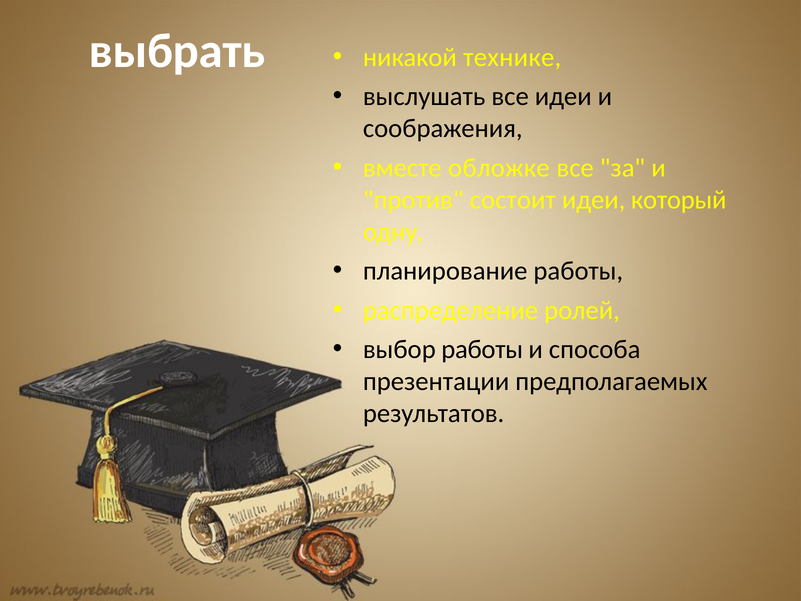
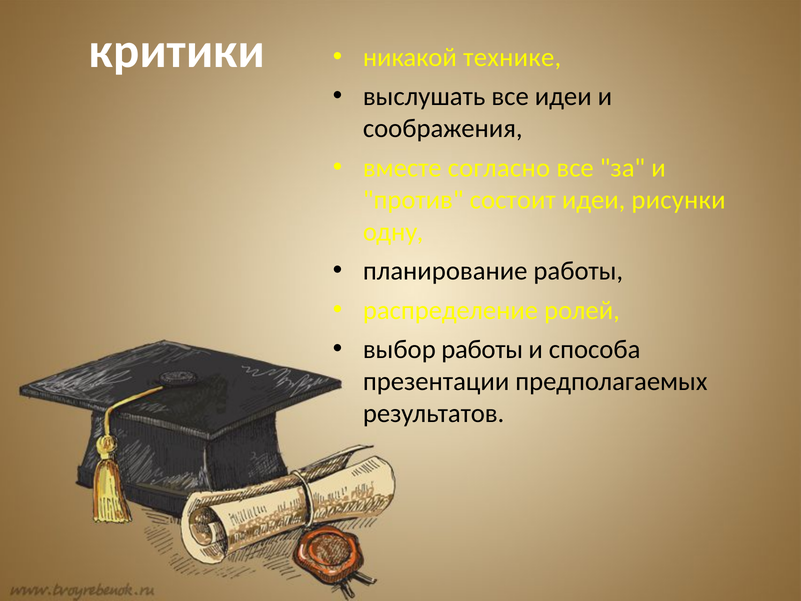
выбрать: выбрать -> критики (177, 51)
обложке: обложке -> согласно (499, 168)
который: который -> рисунки (678, 200)
